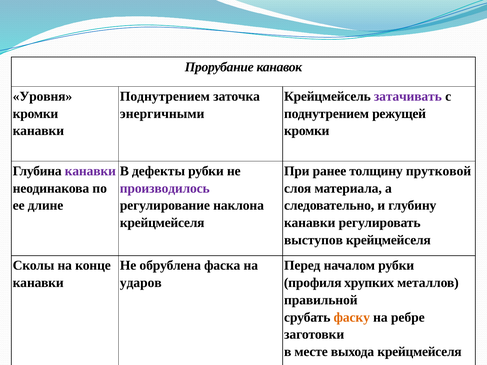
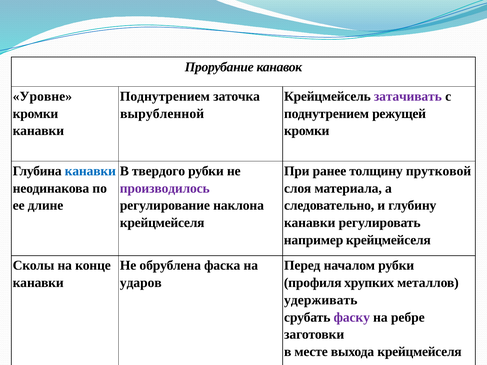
Уровня: Уровня -> Уровне (42, 96)
энергичными: энергичными -> вырубленной (162, 114)
канавки colour: purple -> blue (90, 171)
дефекты: дефекты -> твердого (159, 171)
выступов: выступов -> например (314, 240)
правильной: правильной -> удерживать (321, 300)
фаску colour: orange -> purple (352, 317)
